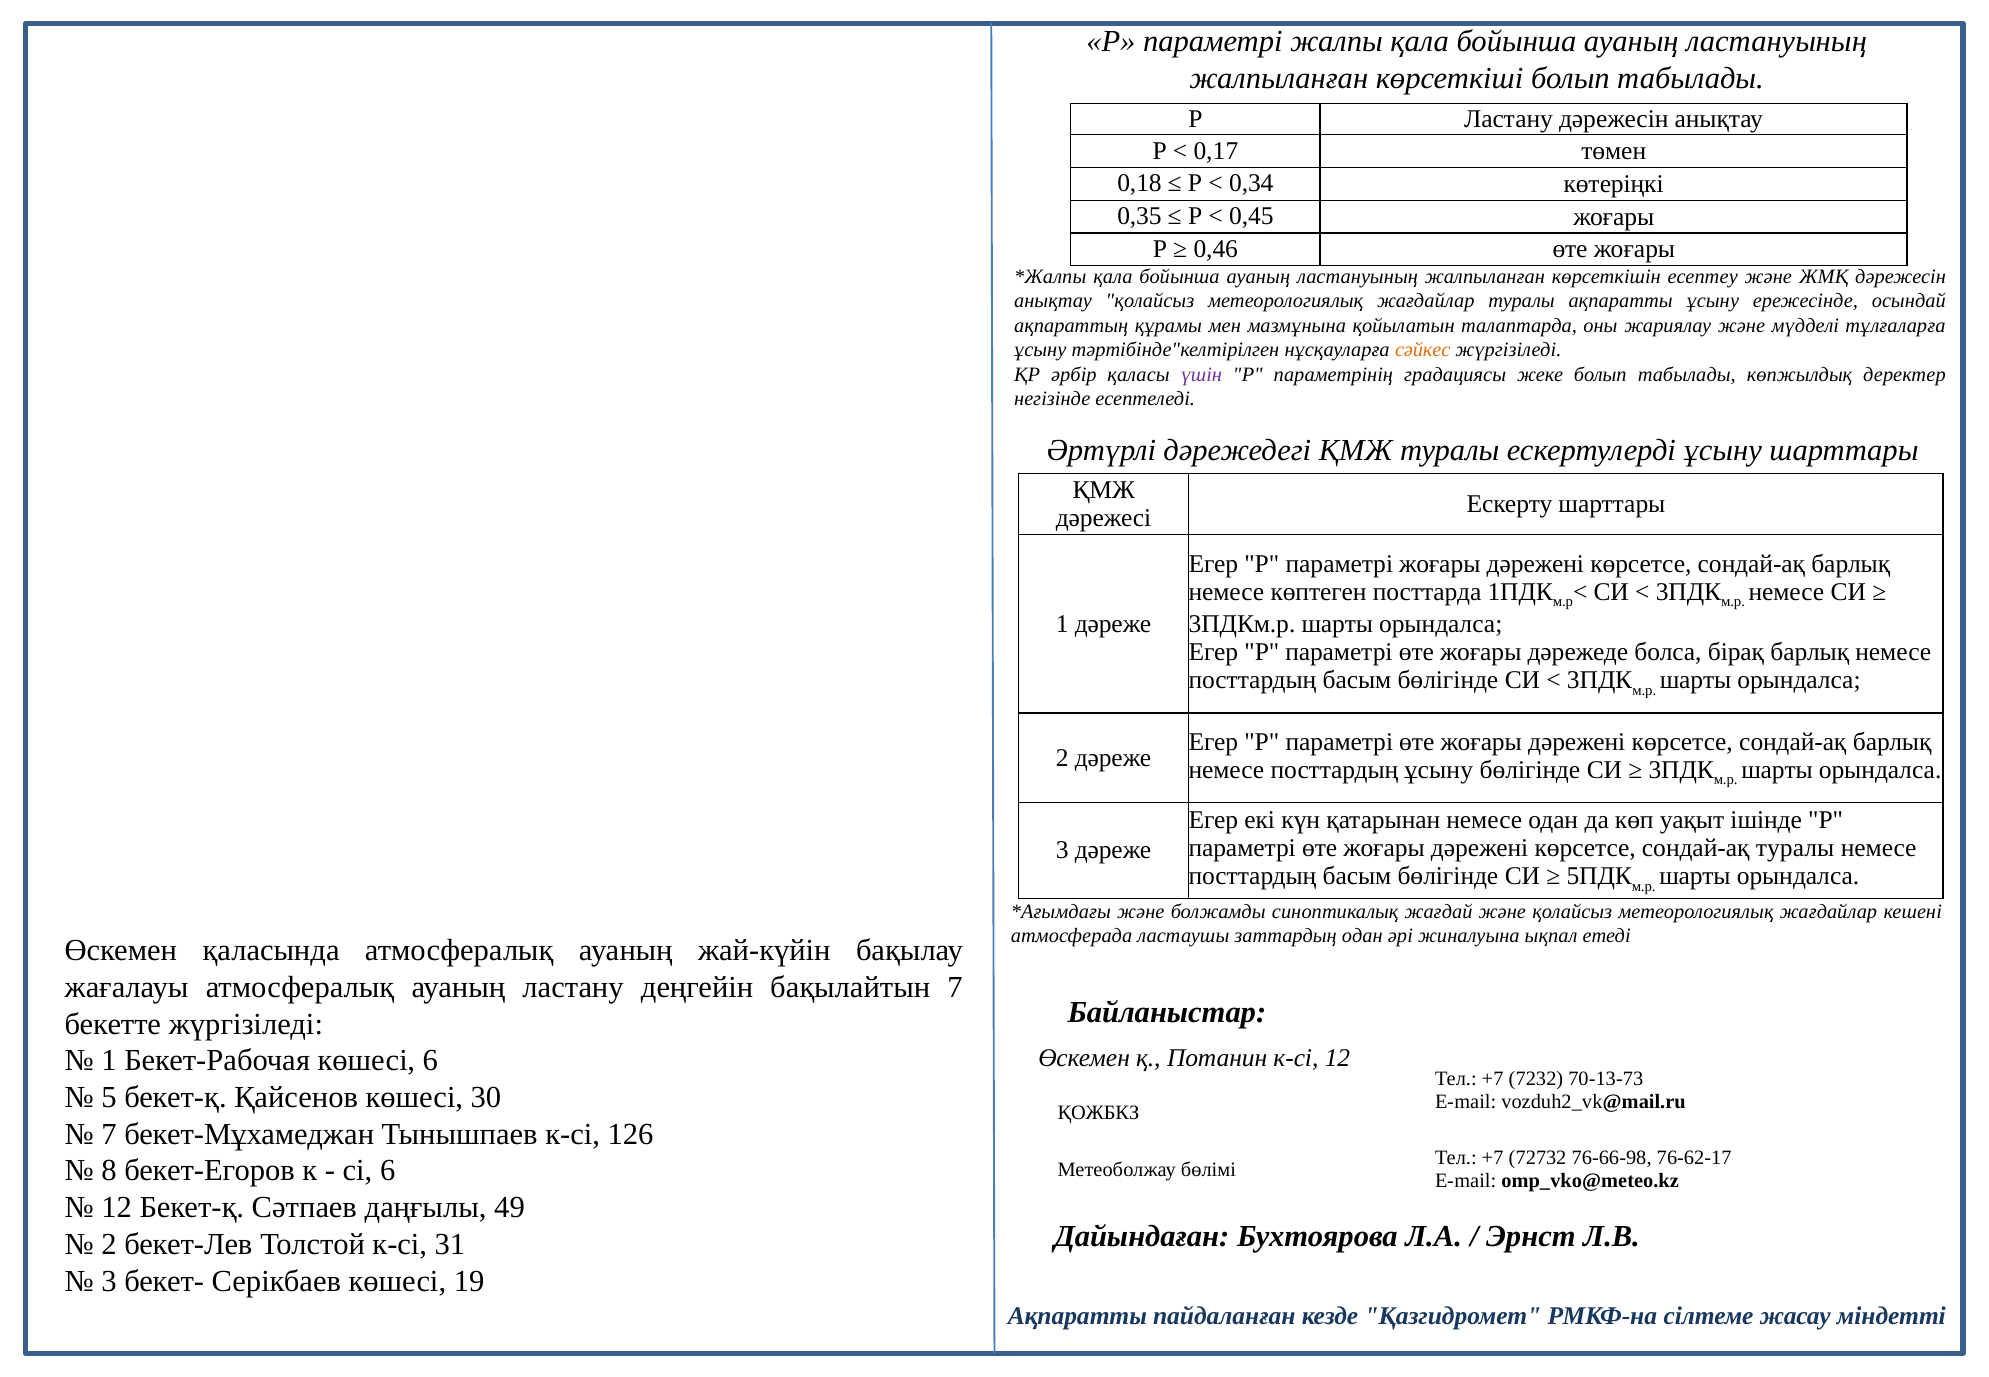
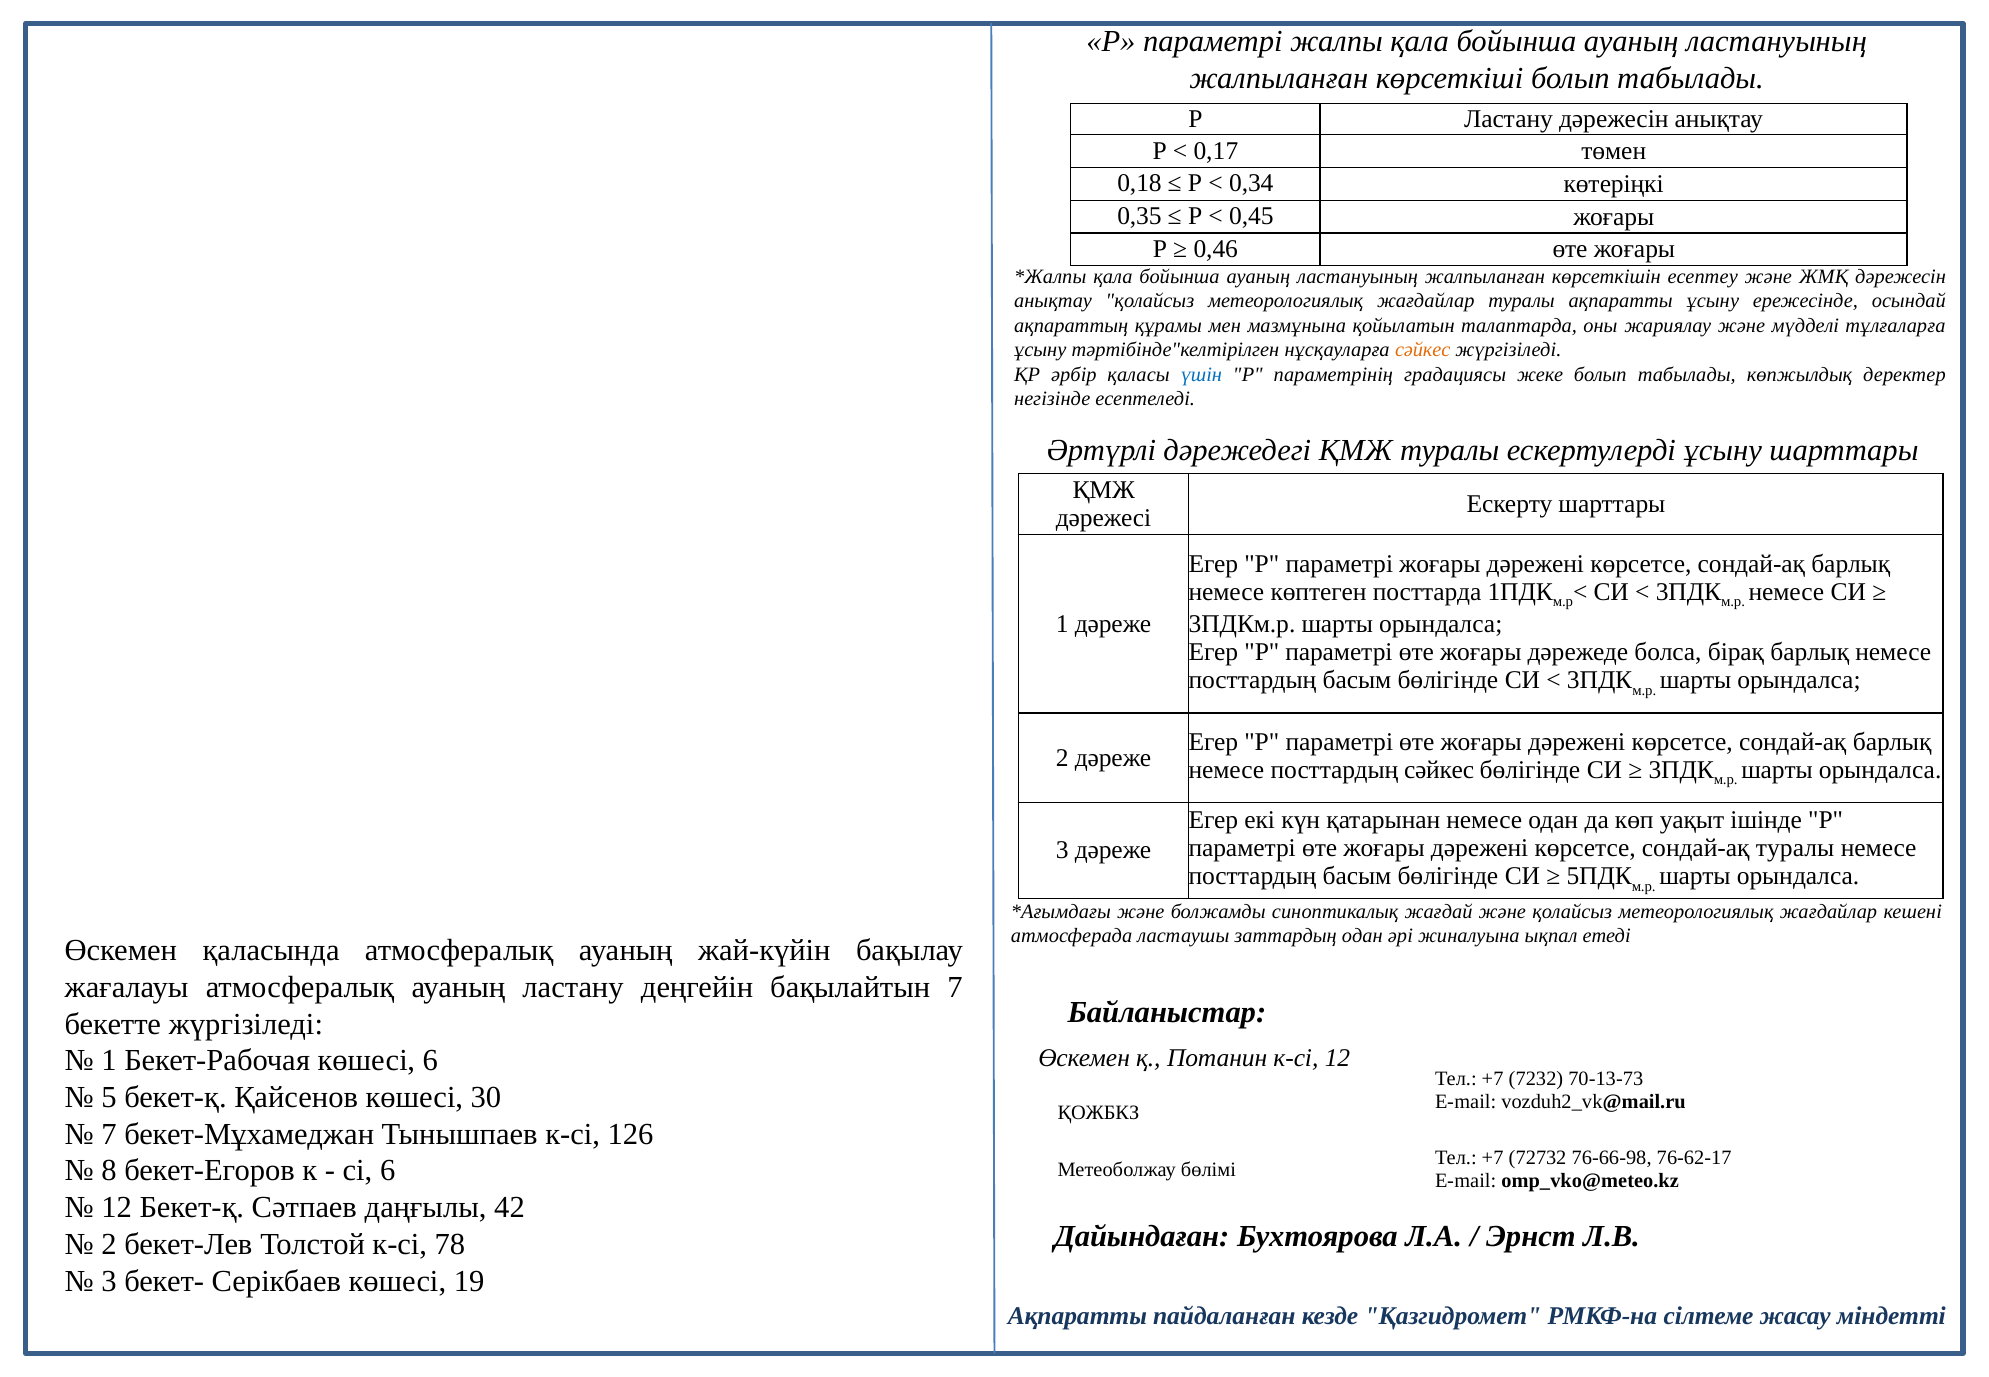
үшін colour: purple -> blue (1201, 374)
посттардың ұсыну: ұсыну -> сәйкес (1439, 770)
49: 49 -> 42 (510, 1208)
31: 31 -> 78 (450, 1244)
